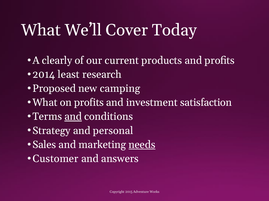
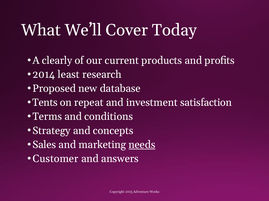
camping: camping -> database (120, 89)
What: What -> Tents (45, 103)
on profits: profits -> repeat (89, 103)
and underline: present -> none (73, 117)
personal: personal -> concepts (113, 131)
